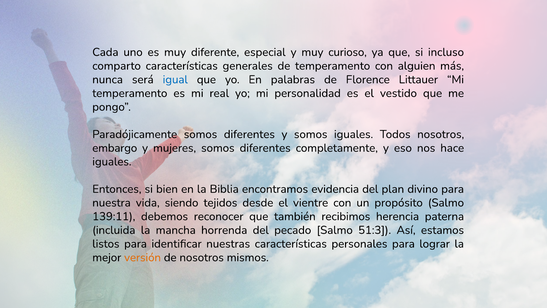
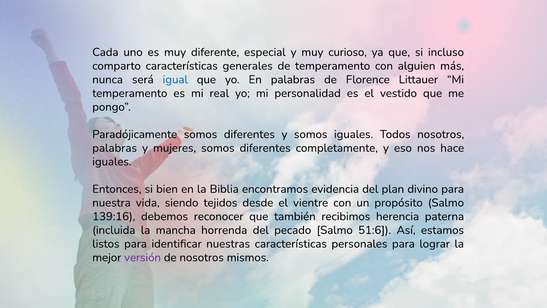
embargo: embargo -> palabras (115, 148)
139:11: 139:11 -> 139:16 (114, 216)
51:3: 51:3 -> 51:6 (375, 230)
versión colour: orange -> purple (143, 257)
